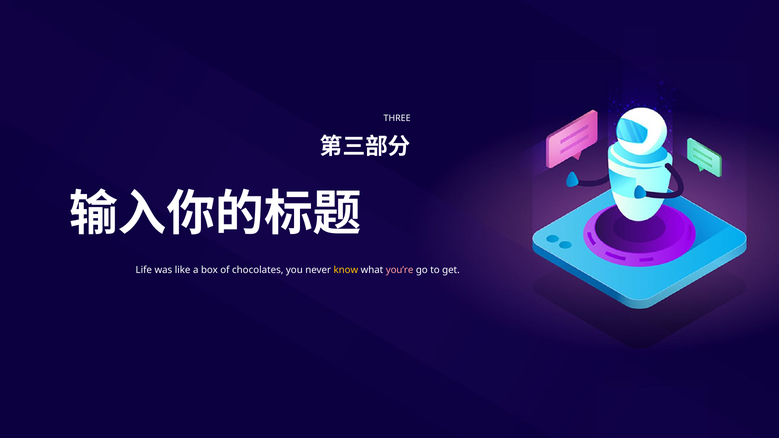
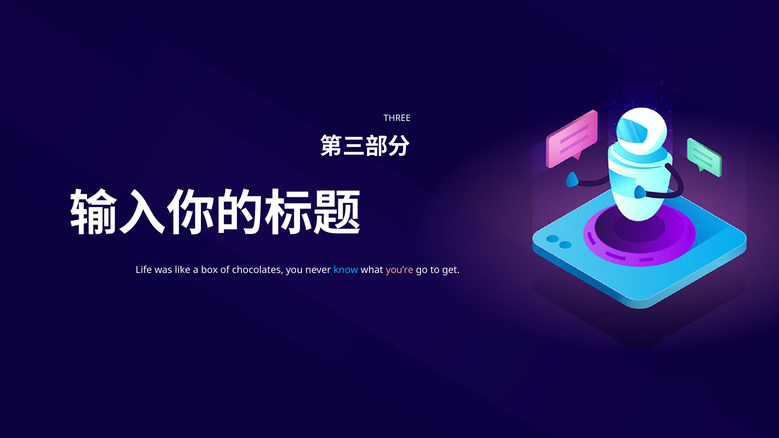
know colour: yellow -> light blue (346, 270)
